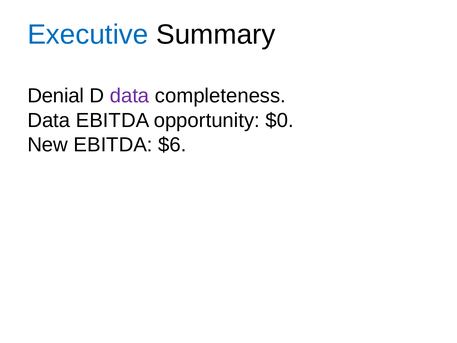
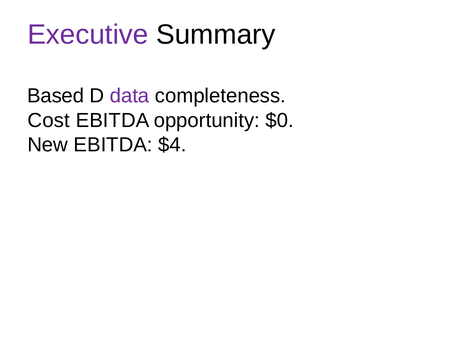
Executive colour: blue -> purple (88, 35)
Denial: Denial -> Based (56, 96)
Data: Data -> Cost (49, 120)
$6: $6 -> $4 (172, 145)
